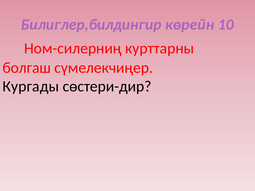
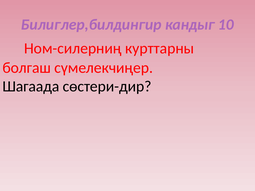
көрейн: көрейн -> кандыг (190, 25)
Кургады: Кургады -> Шагаада (31, 87)
